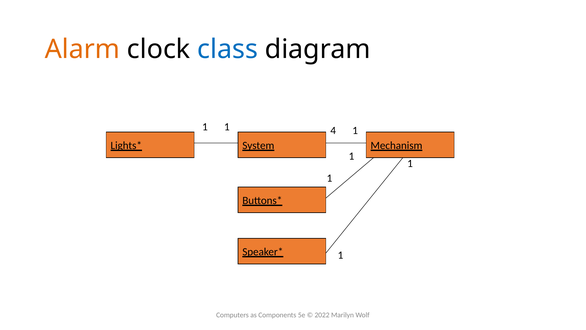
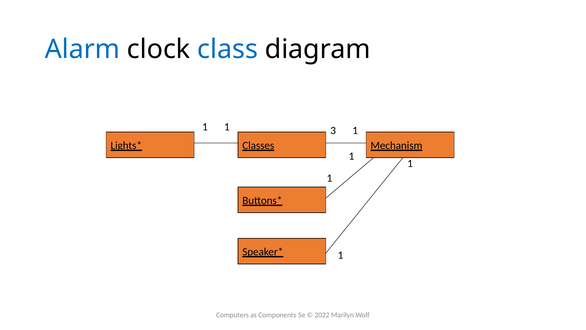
Alarm colour: orange -> blue (82, 49)
4: 4 -> 3 (333, 130)
System: System -> Classes (258, 145)
